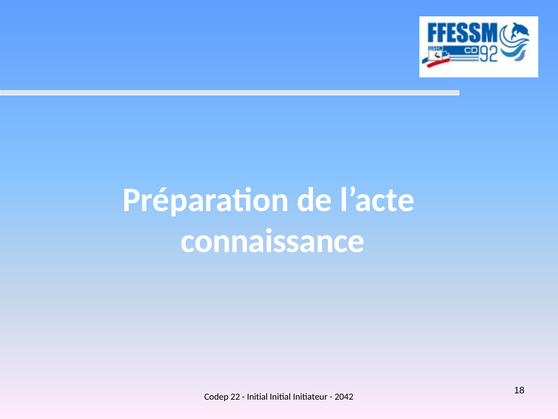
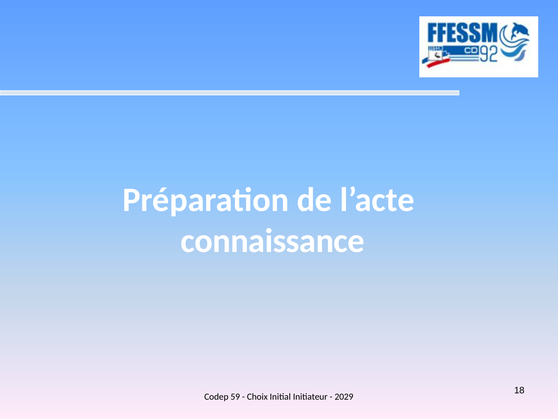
22: 22 -> 59 (235, 396)
Initial: Initial -> Choix (257, 396)
2042: 2042 -> 2029 (344, 396)
